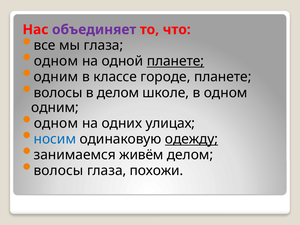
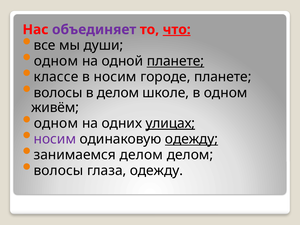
что underline: none -> present (177, 30)
мы глаза: глаза -> души (103, 45)
одним: одним -> классе (56, 77)
в классе: классе -> носим (115, 77)
одним: одним -> живём (55, 108)
улицах underline: none -> present (170, 123)
носим colour: blue -> purple (55, 139)
занимаемся живём: живём -> делом (141, 155)
глаза похожи: похожи -> одежду (156, 171)
